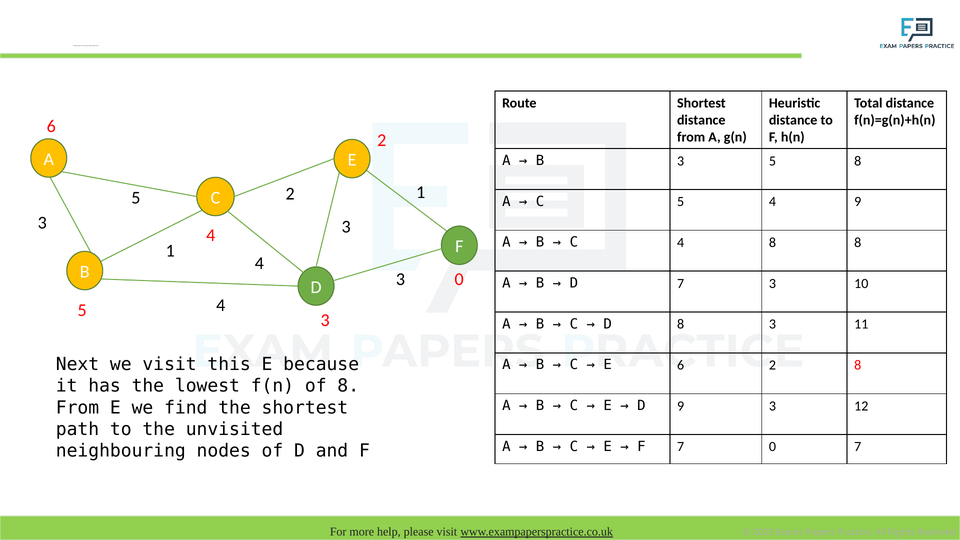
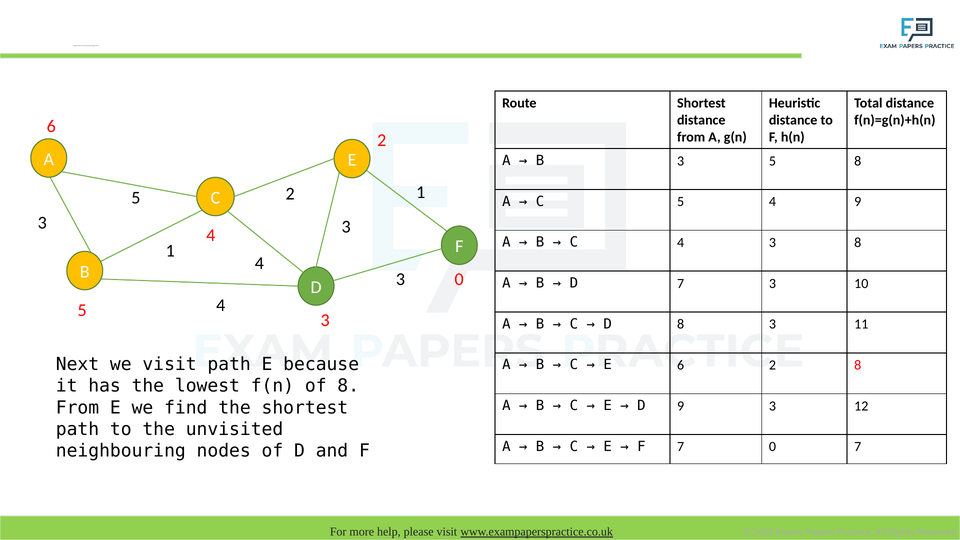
C 4 8: 8 -> 3 (772, 243)
visit this: this -> path (229, 364)
